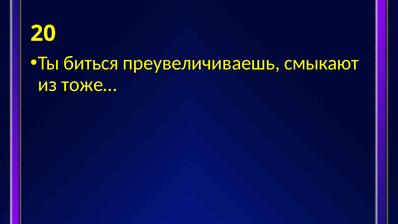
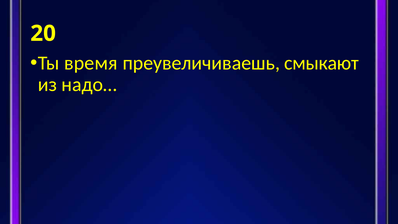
биться: биться -> время (91, 63)
тоже…: тоже… -> надо… (89, 85)
